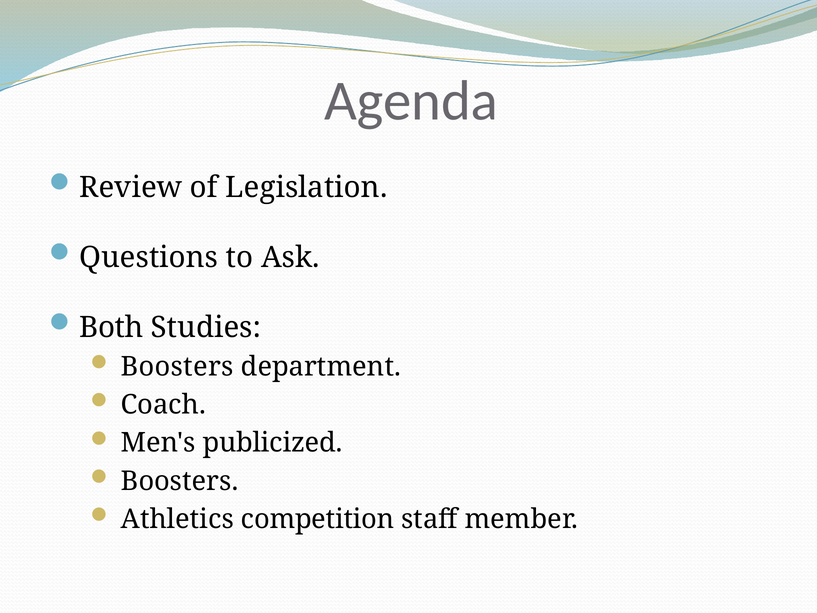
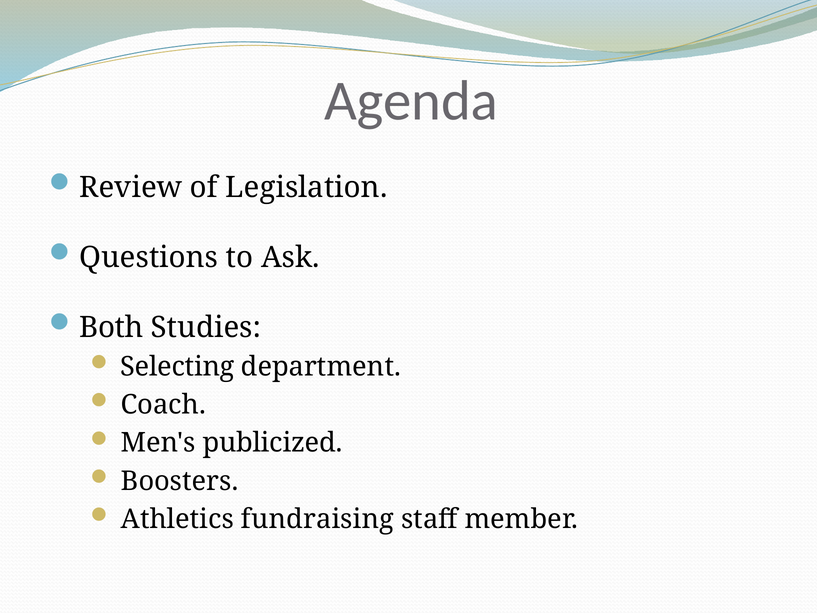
Boosters: Boosters -> Selecting (177, 367)
competition: competition -> fundraising (317, 519)
